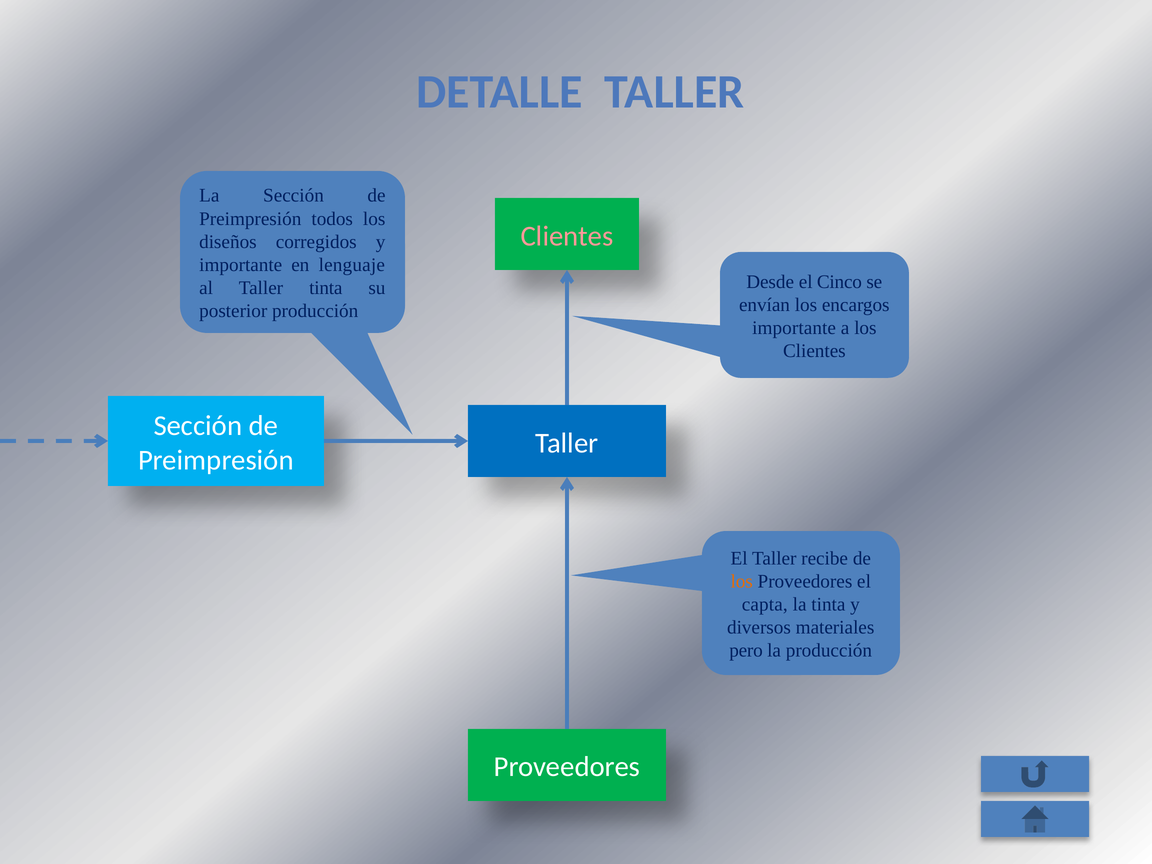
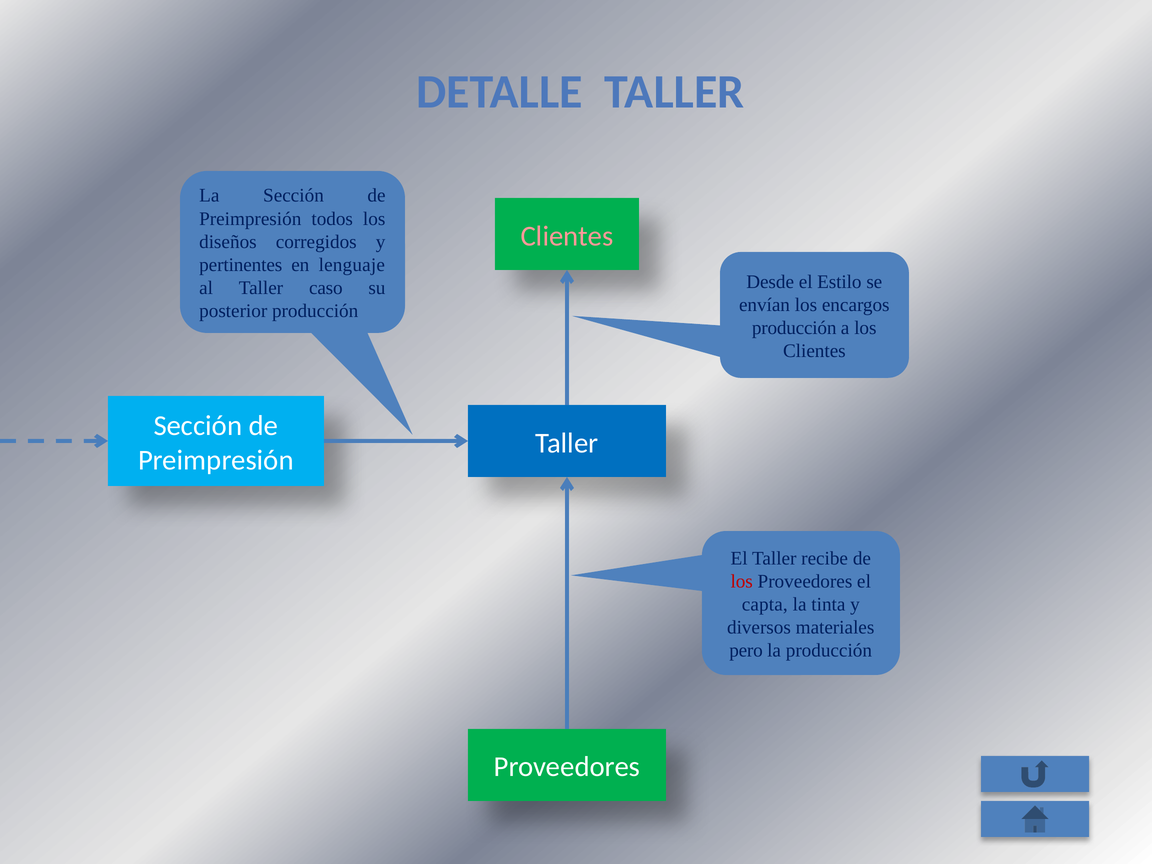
importante: importante -> pertinentes (241, 265)
Cinco: Cinco -> Estilo (839, 282)
Taller tinta: tinta -> caso (326, 288)
importante: importante -> producción (794, 328)
los colour: orange -> red (742, 581)
